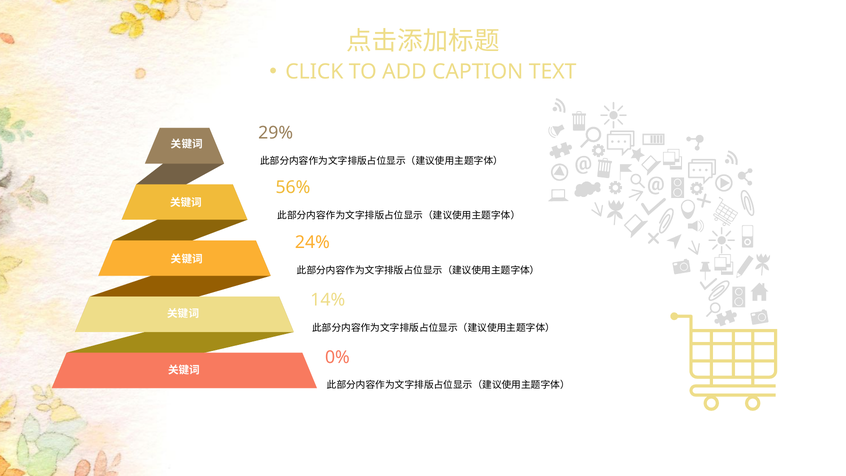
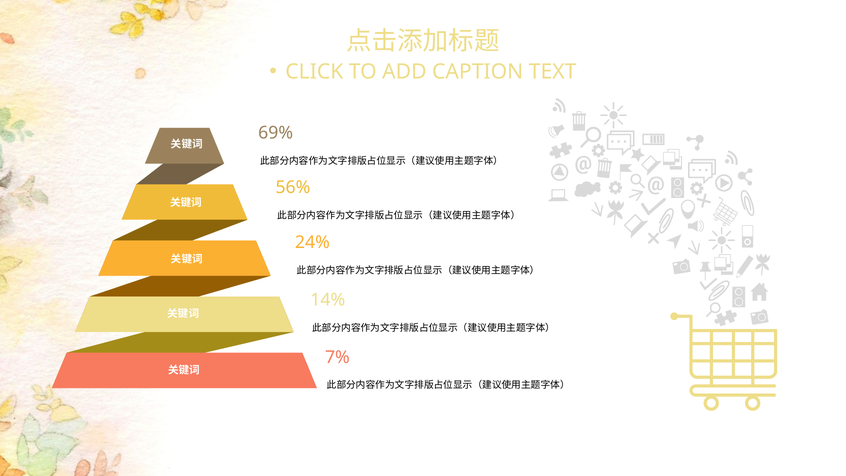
29%: 29% -> 69% (276, 133)
0%: 0% -> 7% (337, 357)
